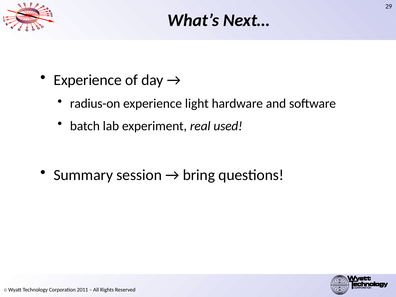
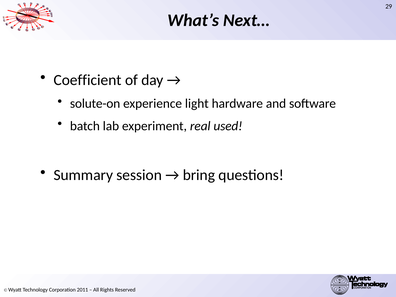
Experience: Experience -> Coefficient (88, 80)
radius-on: radius-on -> solute-on (95, 104)
